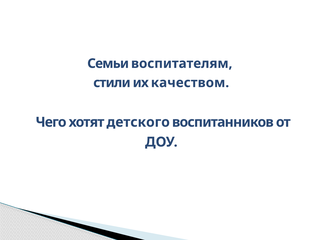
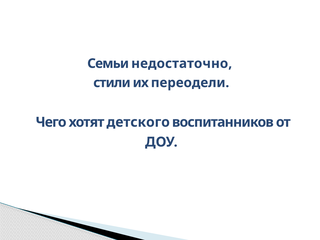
воспитателям: воспитателям -> недостаточно (182, 64)
качеством: качеством -> переодели (190, 83)
